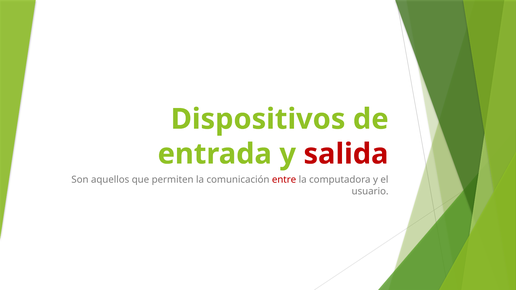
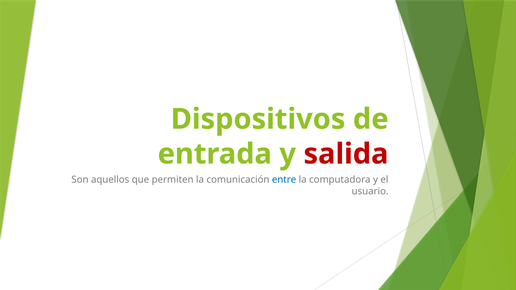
entre colour: red -> blue (284, 180)
